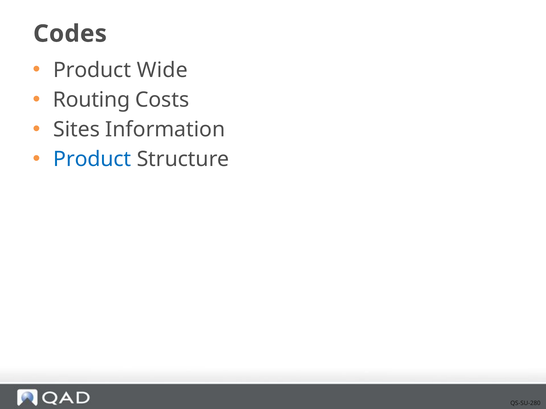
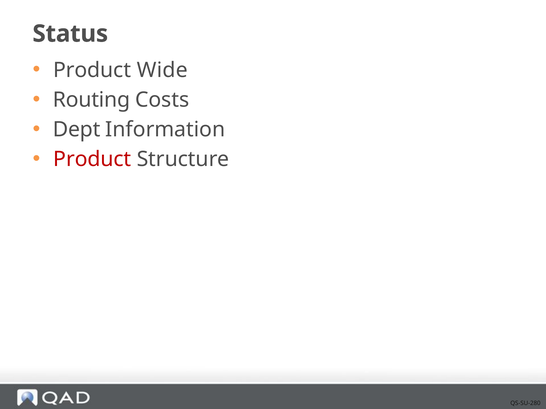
Codes: Codes -> Status (70, 34)
Sites: Sites -> Dept (77, 130)
Product colour: blue -> red (92, 159)
